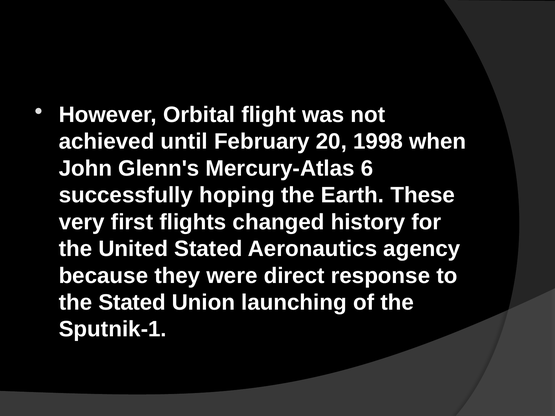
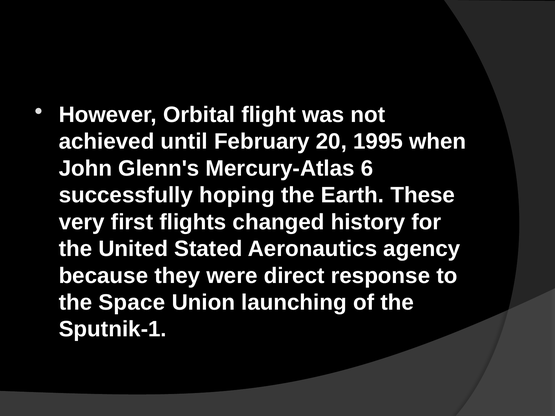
1998: 1998 -> 1995 (378, 142)
the Stated: Stated -> Space (132, 303)
